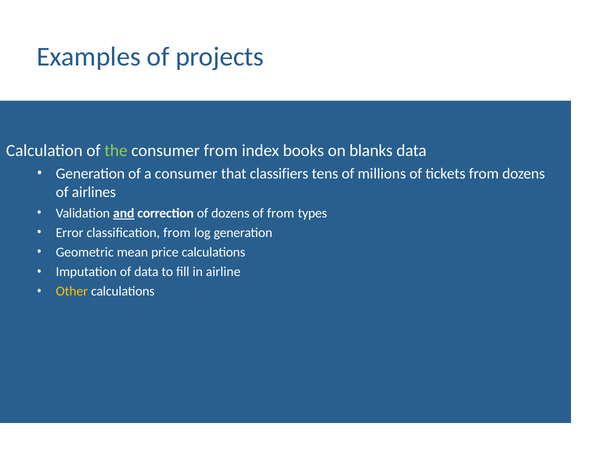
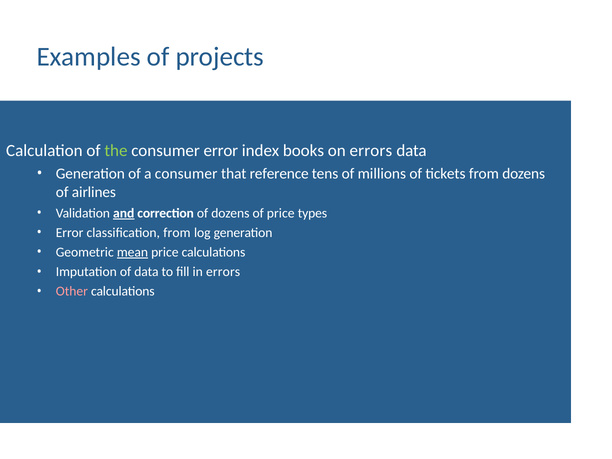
consumer from: from -> error (221, 151)
on blanks: blanks -> errors (371, 151)
classifiers: classifiers -> reference (279, 174)
of from: from -> price (281, 213)
mean underline: none -> present (132, 252)
in airline: airline -> errors (223, 272)
Other colour: yellow -> pink (72, 291)
